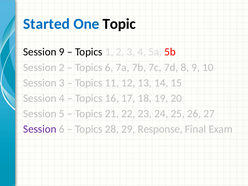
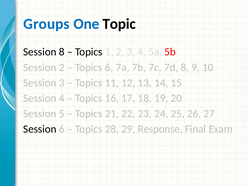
Started: Started -> Groups (47, 24)
Session 9: 9 -> 8 (62, 52)
Session colour: purple -> black (40, 129)
